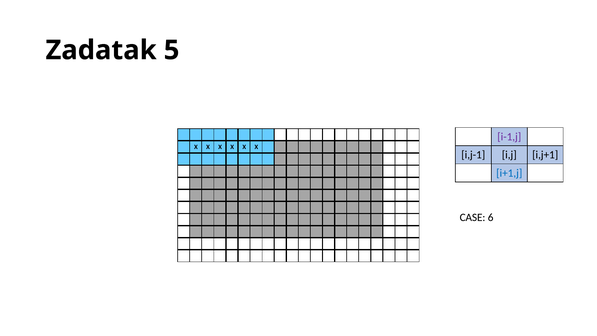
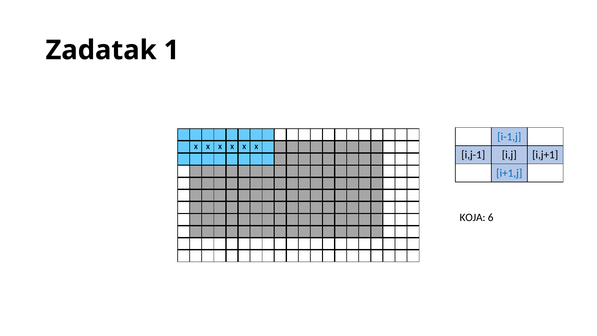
5: 5 -> 1 (172, 50)
i-1,j colour: purple -> blue (509, 137)
CASE: CASE -> KOJA (473, 217)
